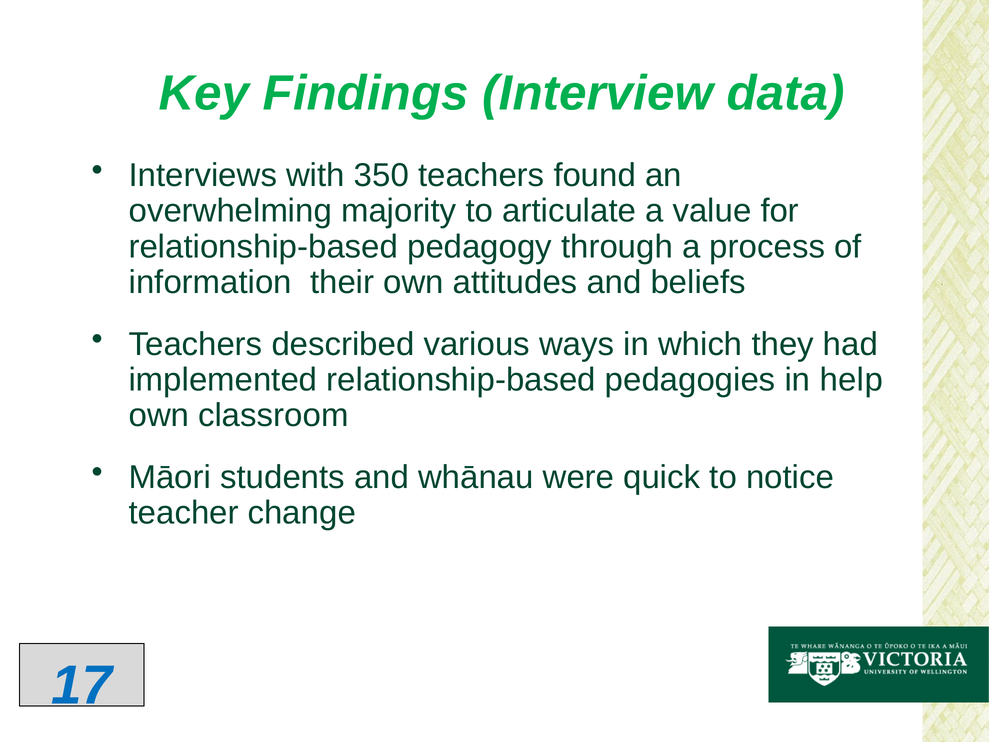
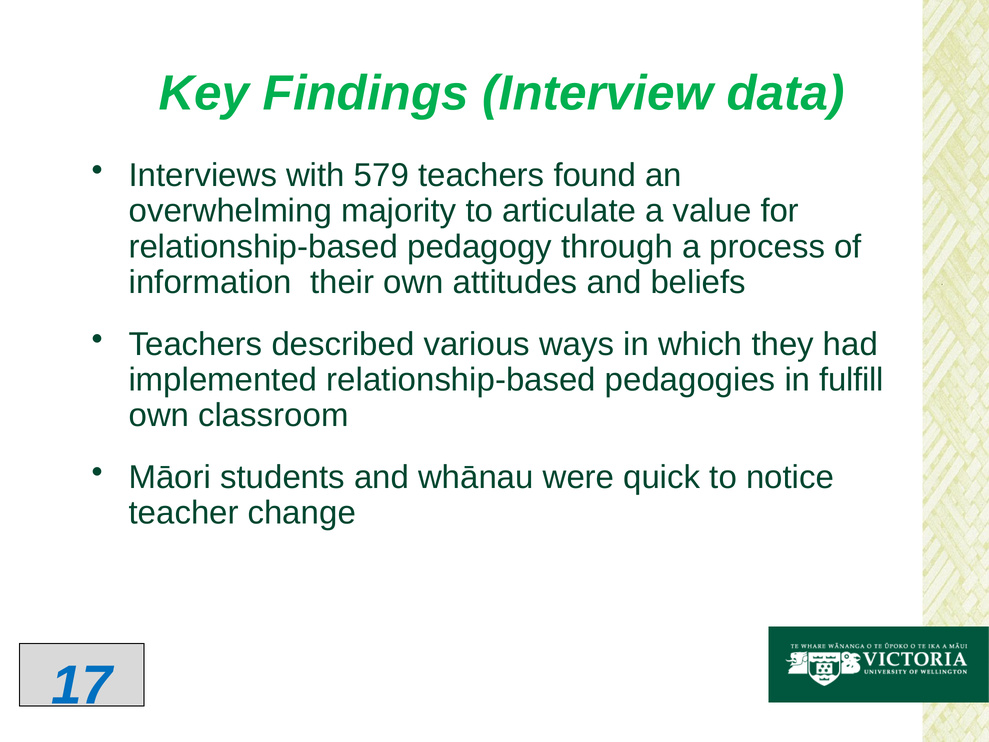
350: 350 -> 579 (381, 175)
help: help -> fulfill (852, 380)
